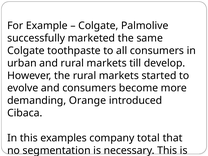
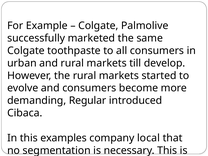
Orange: Orange -> Regular (88, 101)
total: total -> local (148, 138)
